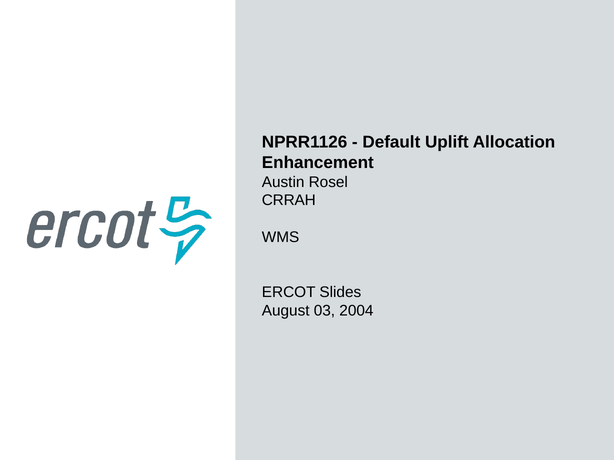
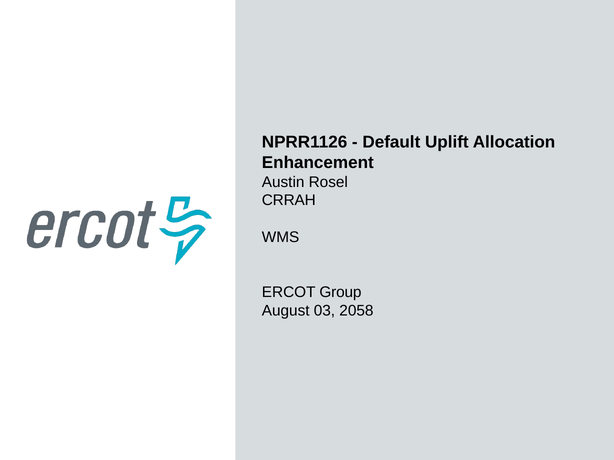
Slides: Slides -> Group (340, 293)
2004: 2004 -> 2058 (356, 311)
